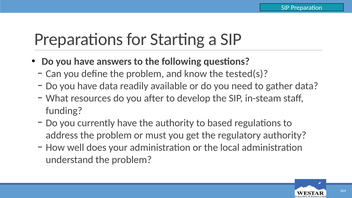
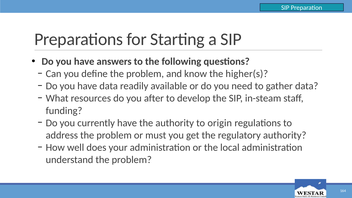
tested(s: tested(s -> higher(s (247, 74)
based: based -> origin (220, 123)
